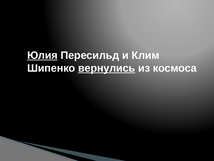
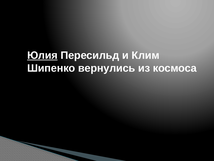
вернулись underline: present -> none (107, 68)
